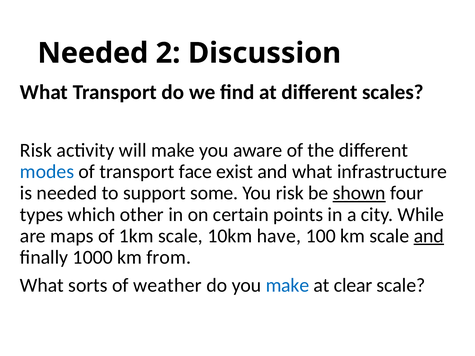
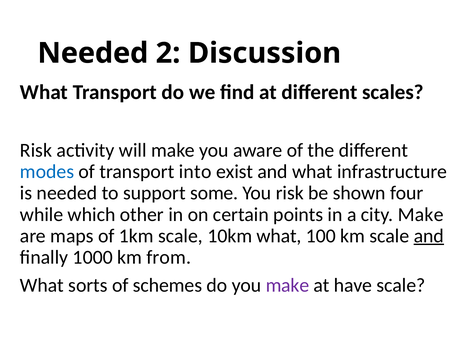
face: face -> into (195, 172)
shown underline: present -> none (359, 193)
types: types -> while (42, 215)
city While: While -> Make (421, 215)
10km have: have -> what (279, 236)
weather: weather -> schemes (168, 285)
make colour: blue -> purple (287, 285)
clear: clear -> have (353, 285)
